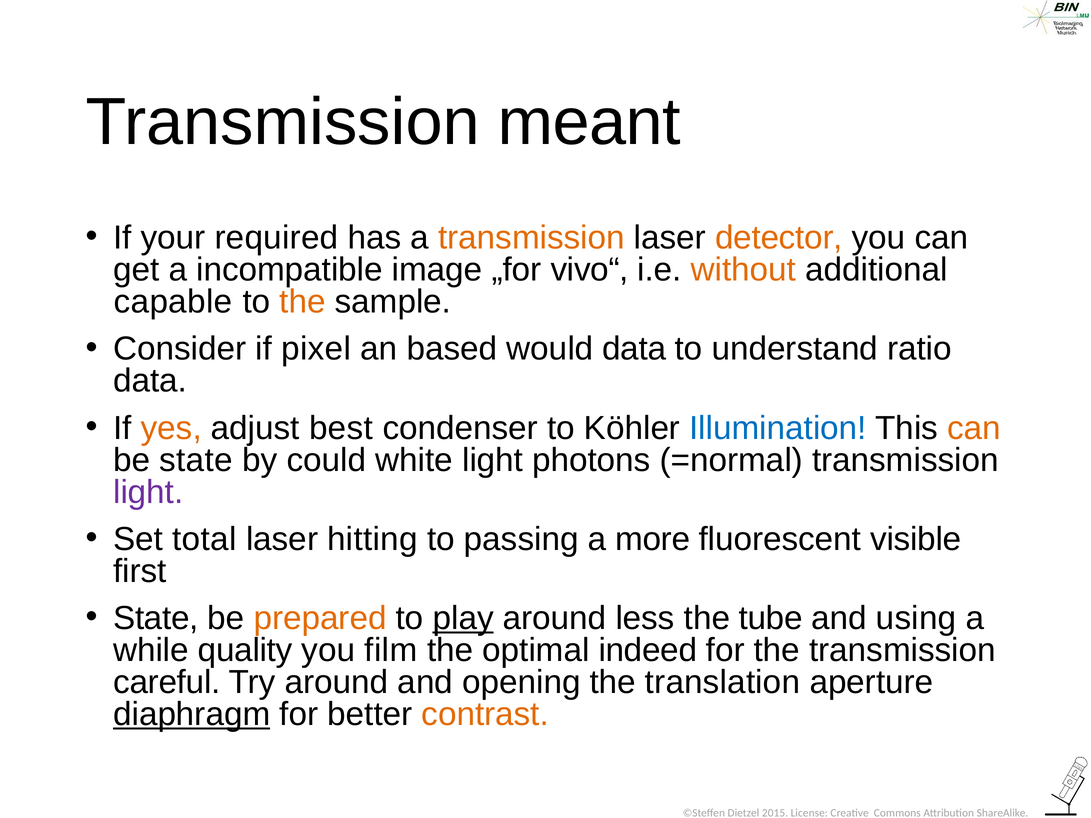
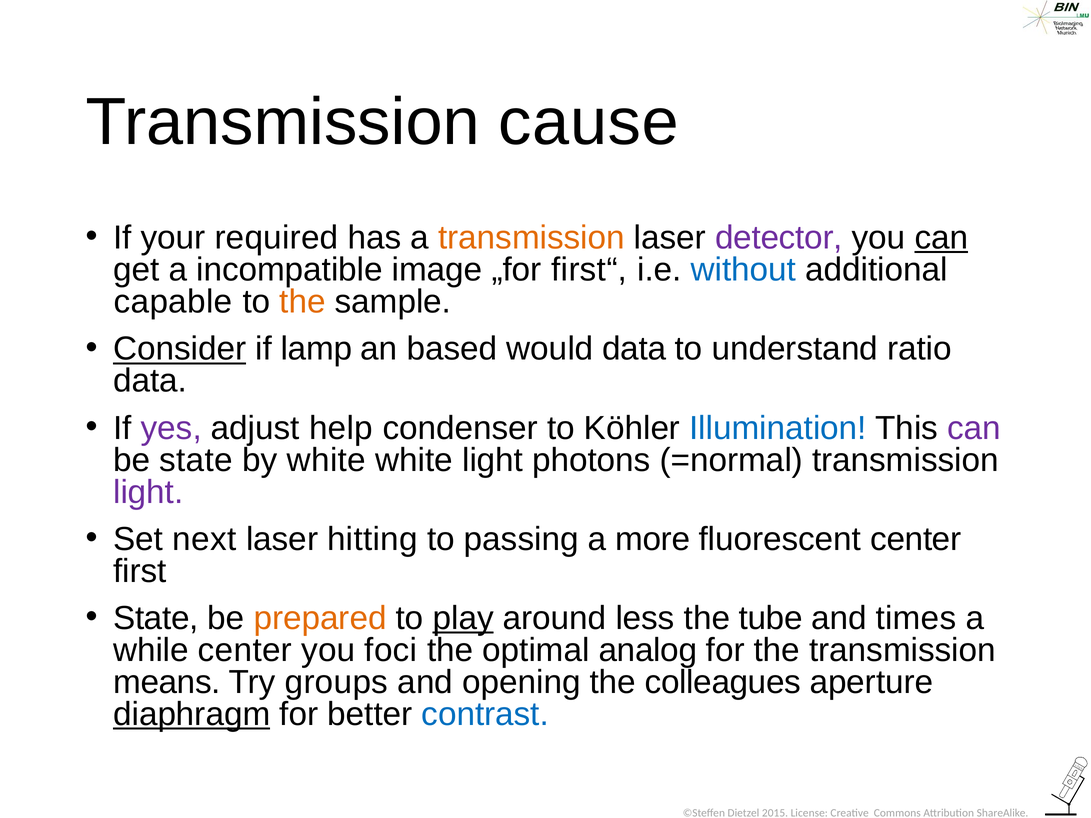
meant: meant -> cause (589, 122)
detector colour: orange -> purple (779, 238)
can underline: none -> present (941, 238)
vivo“: vivo“ -> first“ (589, 270)
without colour: orange -> blue (744, 270)
Consider underline: none -> present (180, 349)
pixel: pixel -> lamp (316, 349)
yes colour: orange -> purple (171, 428)
best: best -> help (341, 428)
can colour: orange -> purple (974, 428)
by could: could -> white (326, 460)
total: total -> next (204, 539)
fluorescent visible: visible -> center (916, 539)
using: using -> times (916, 619)
while quality: quality -> center (245, 651)
film: film -> foci (391, 651)
indeed: indeed -> analog (648, 651)
careful: careful -> means (167, 683)
Try around: around -> groups (336, 683)
translation: translation -> colleagues (723, 683)
contrast colour: orange -> blue (485, 715)
